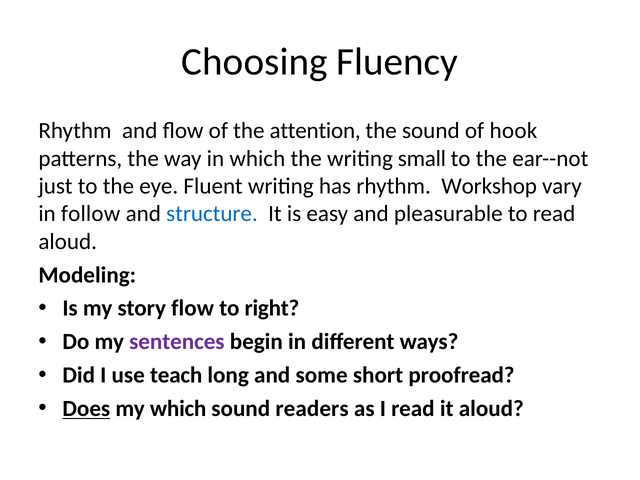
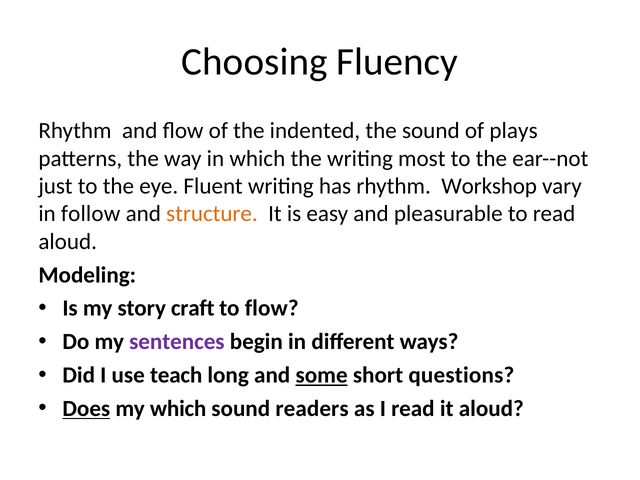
attention: attention -> indented (315, 131)
hook: hook -> plays (514, 131)
small: small -> most (422, 158)
structure colour: blue -> orange (212, 214)
story flow: flow -> craft (193, 308)
to right: right -> flow (272, 308)
some underline: none -> present (322, 375)
proofread: proofread -> questions (461, 375)
